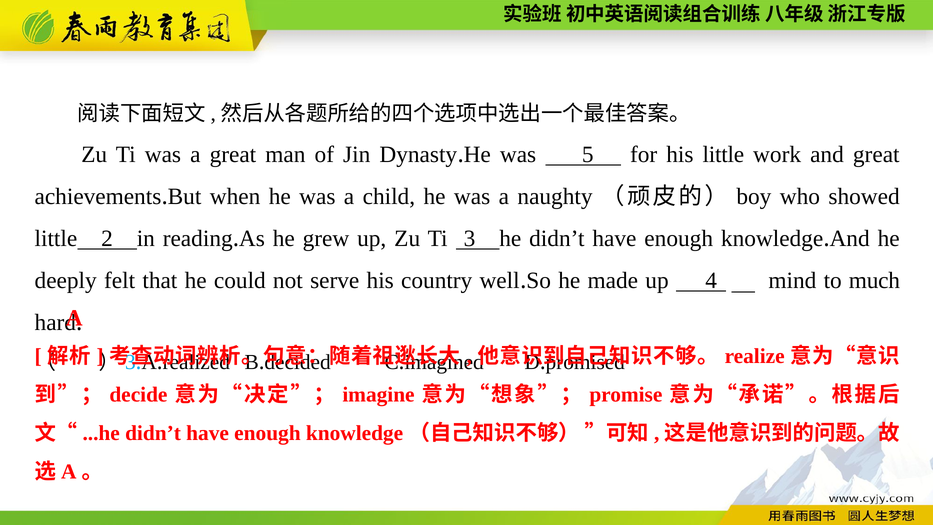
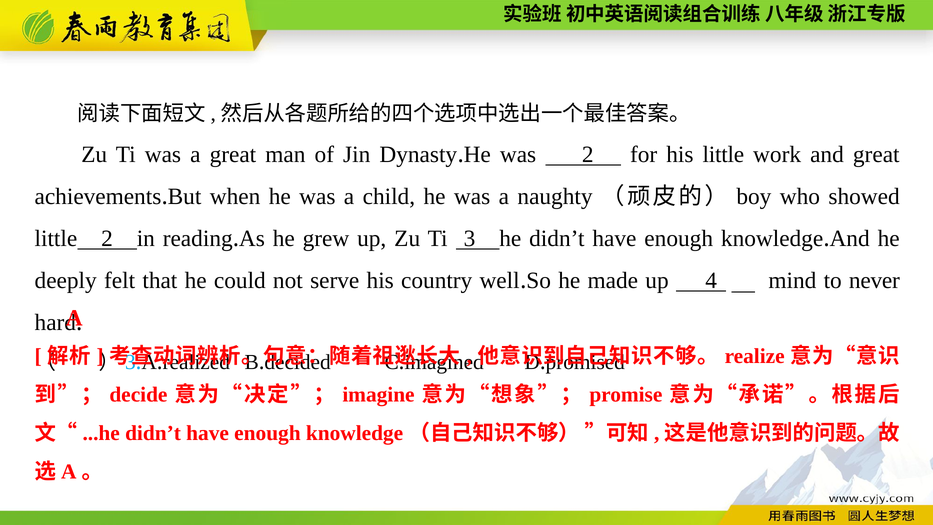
was 5: 5 -> 2 (588, 155)
much: much -> never (874, 281)
